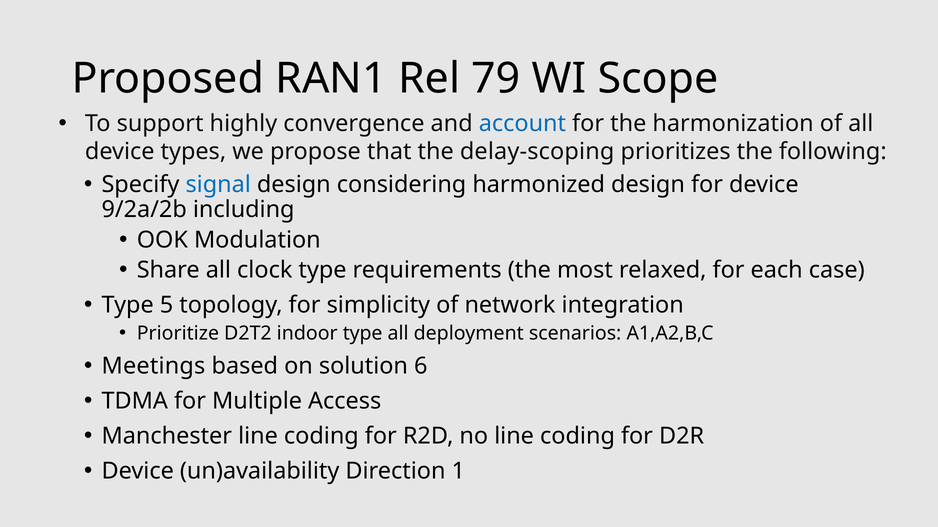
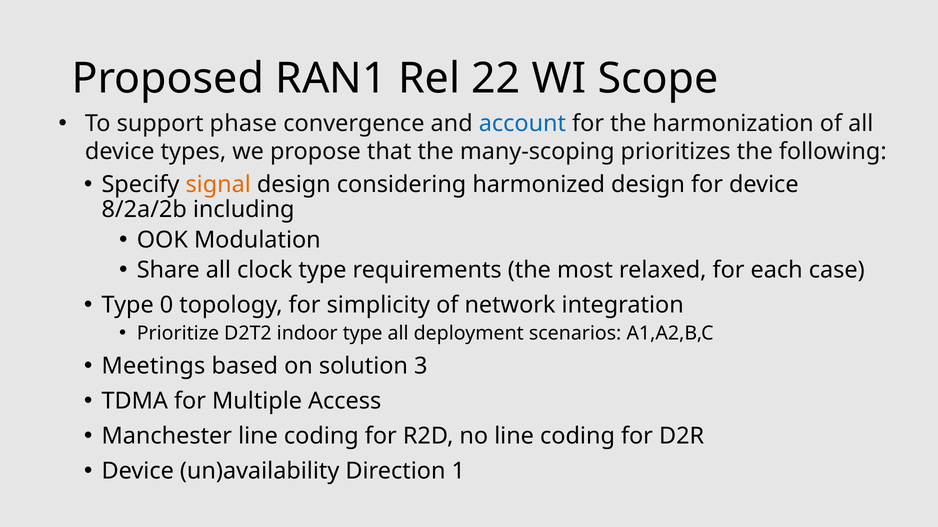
79: 79 -> 22 (496, 79)
highly: highly -> phase (243, 124)
delay-scoping: delay-scoping -> many-scoping (537, 152)
signal colour: blue -> orange (218, 185)
9/2a/2b: 9/2a/2b -> 8/2a/2b (144, 210)
5: 5 -> 0 (167, 305)
6: 6 -> 3 (421, 366)
